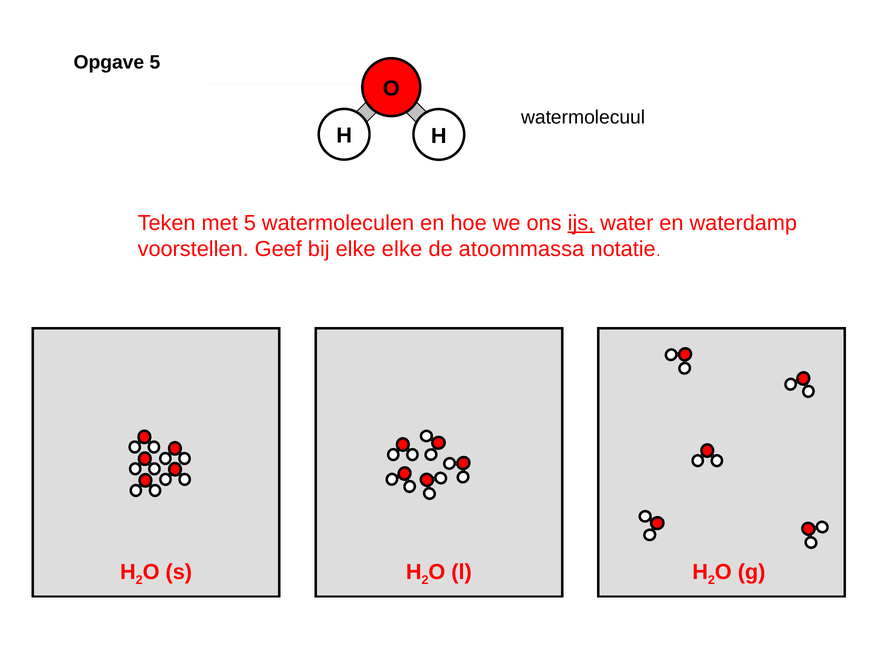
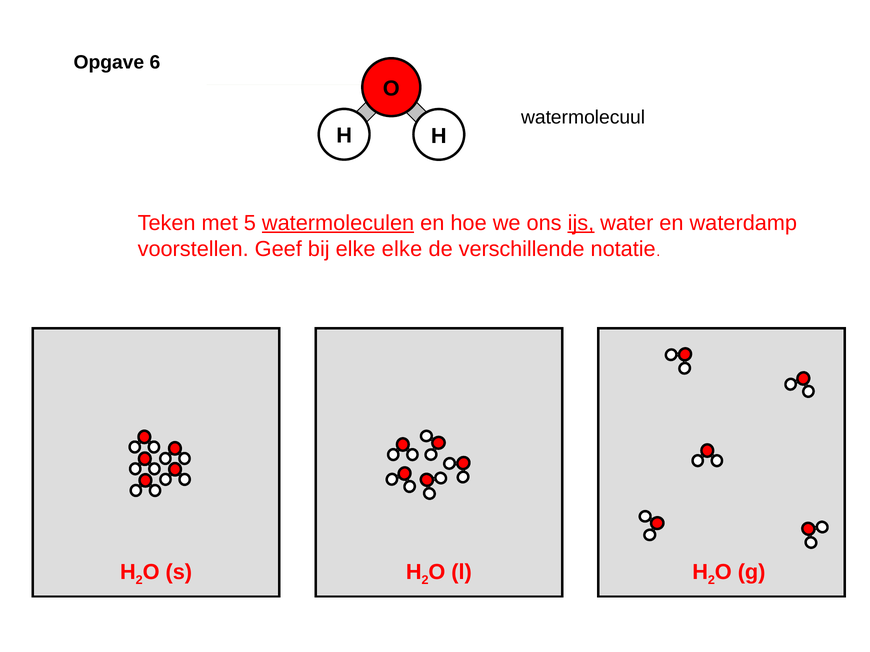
Opgave 5: 5 -> 6 (155, 63)
watermoleculen underline: none -> present (338, 223)
atoommassa: atoommassa -> verschillende (522, 249)
